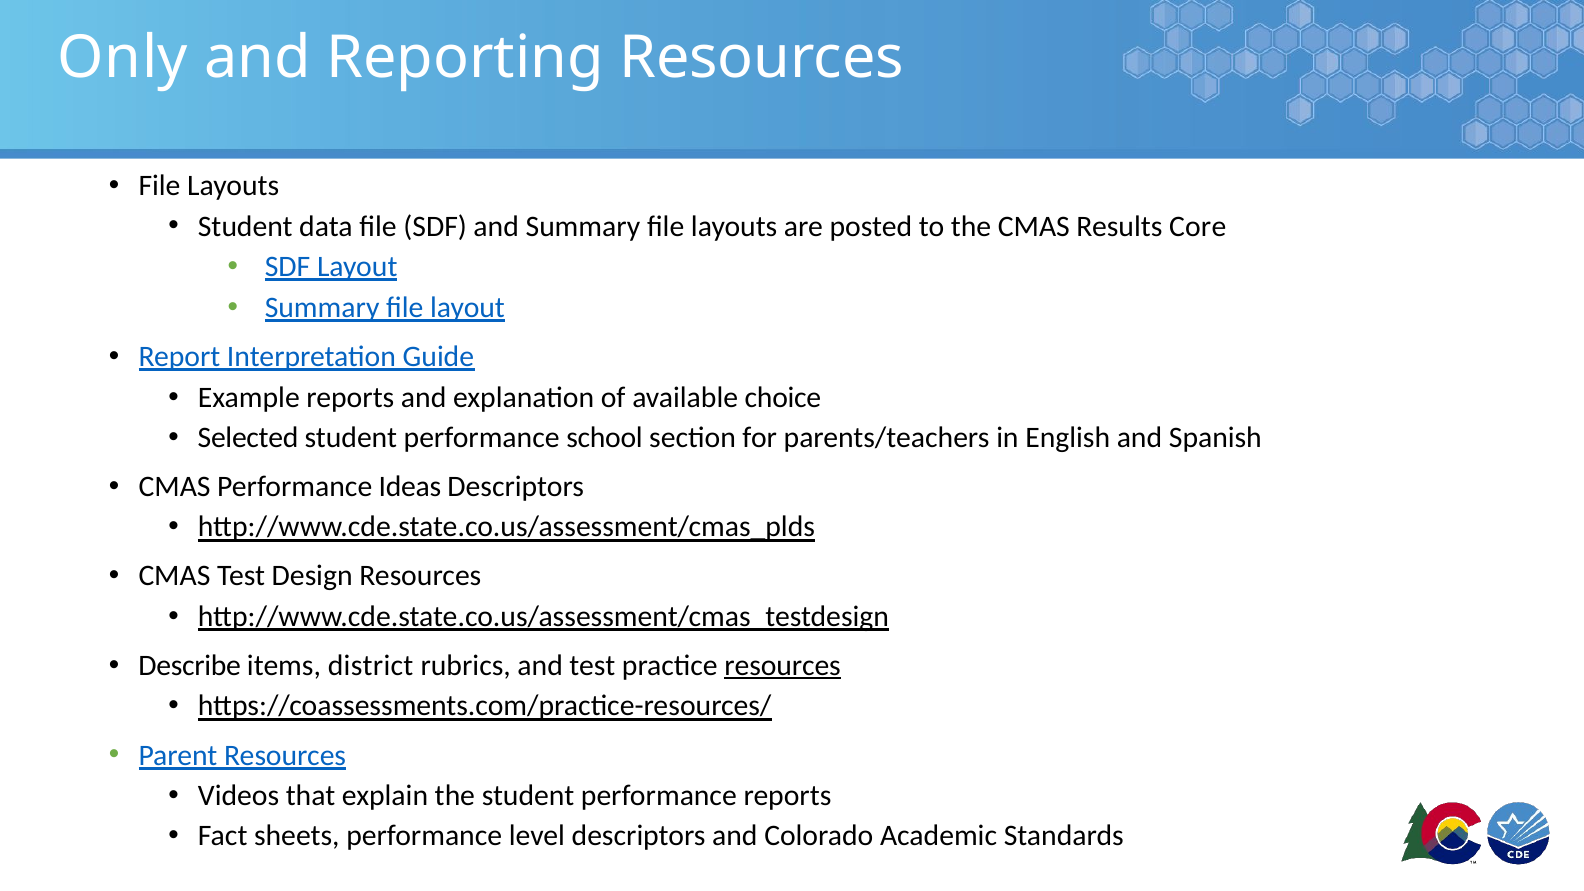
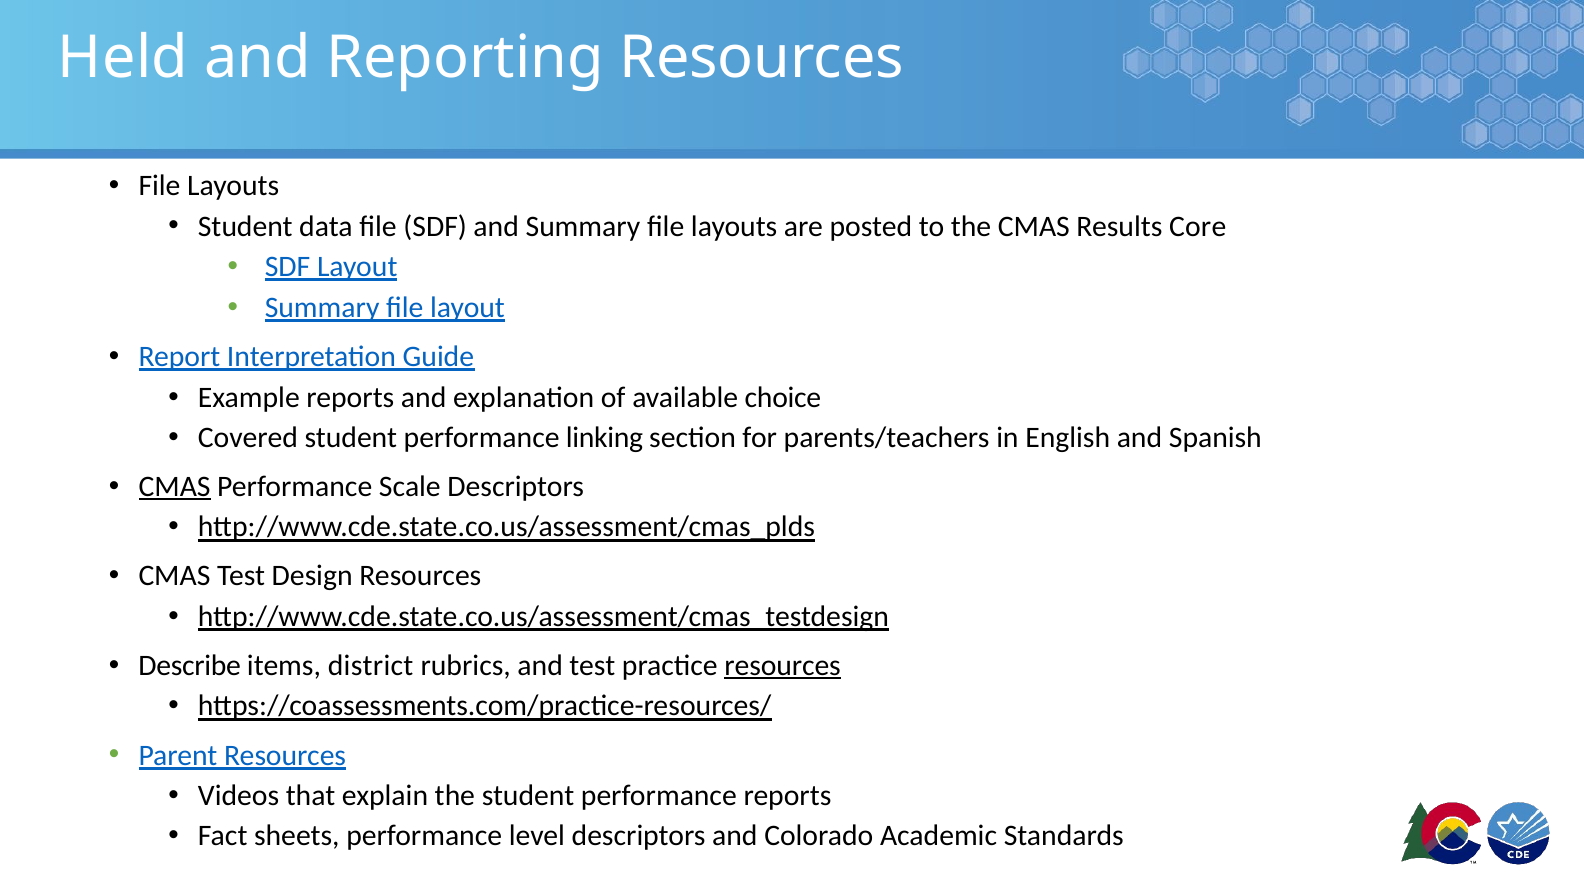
Only: Only -> Held (123, 58)
Selected: Selected -> Covered (248, 438)
school: school -> linking (605, 438)
CMAS underline: none -> present (175, 486)
Ideas: Ideas -> Scale (410, 486)
